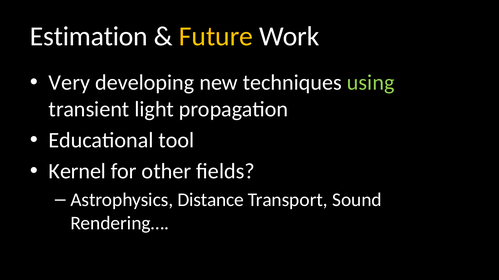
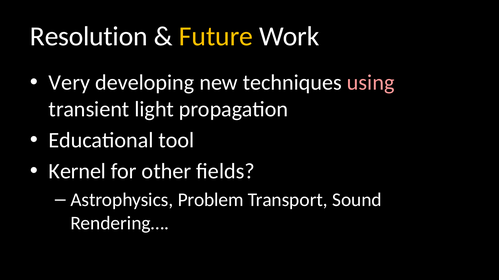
Estimation: Estimation -> Resolution (89, 37)
using colour: light green -> pink (371, 83)
Distance: Distance -> Problem (211, 200)
